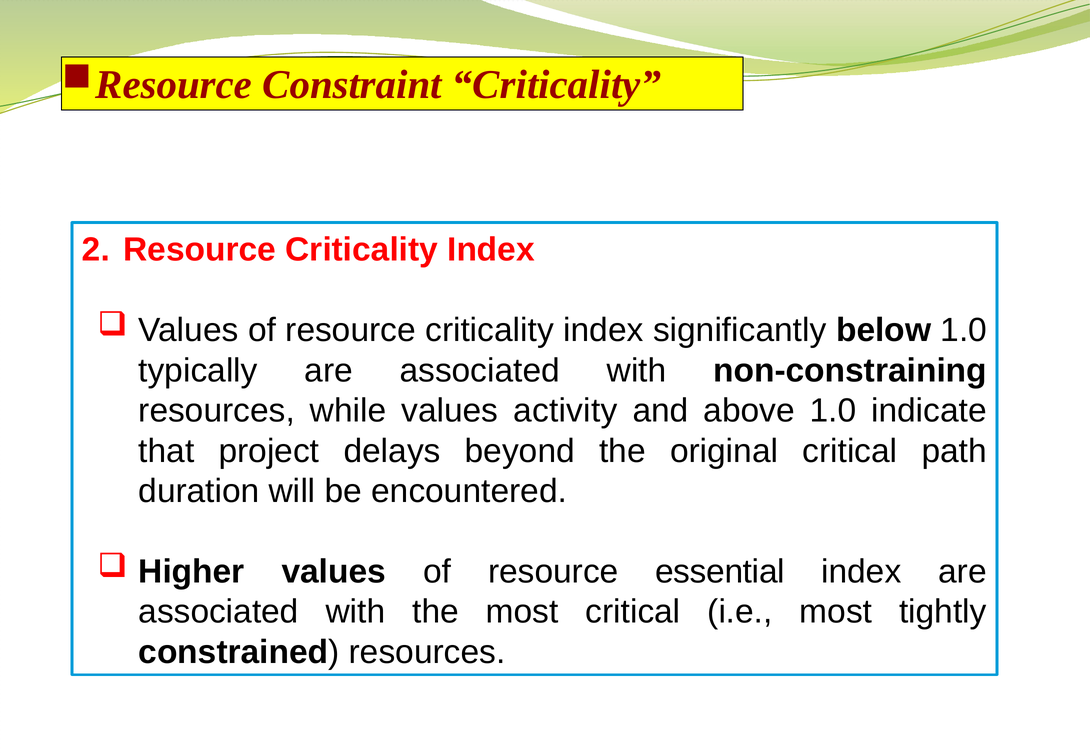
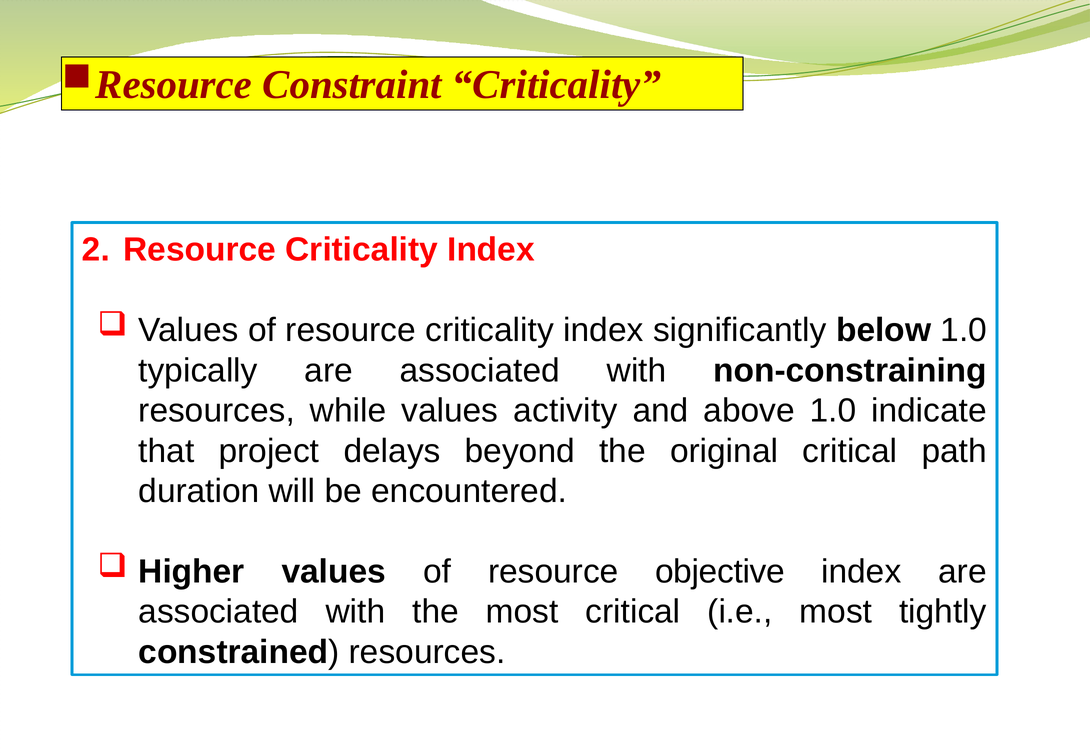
essential: essential -> objective (720, 572)
